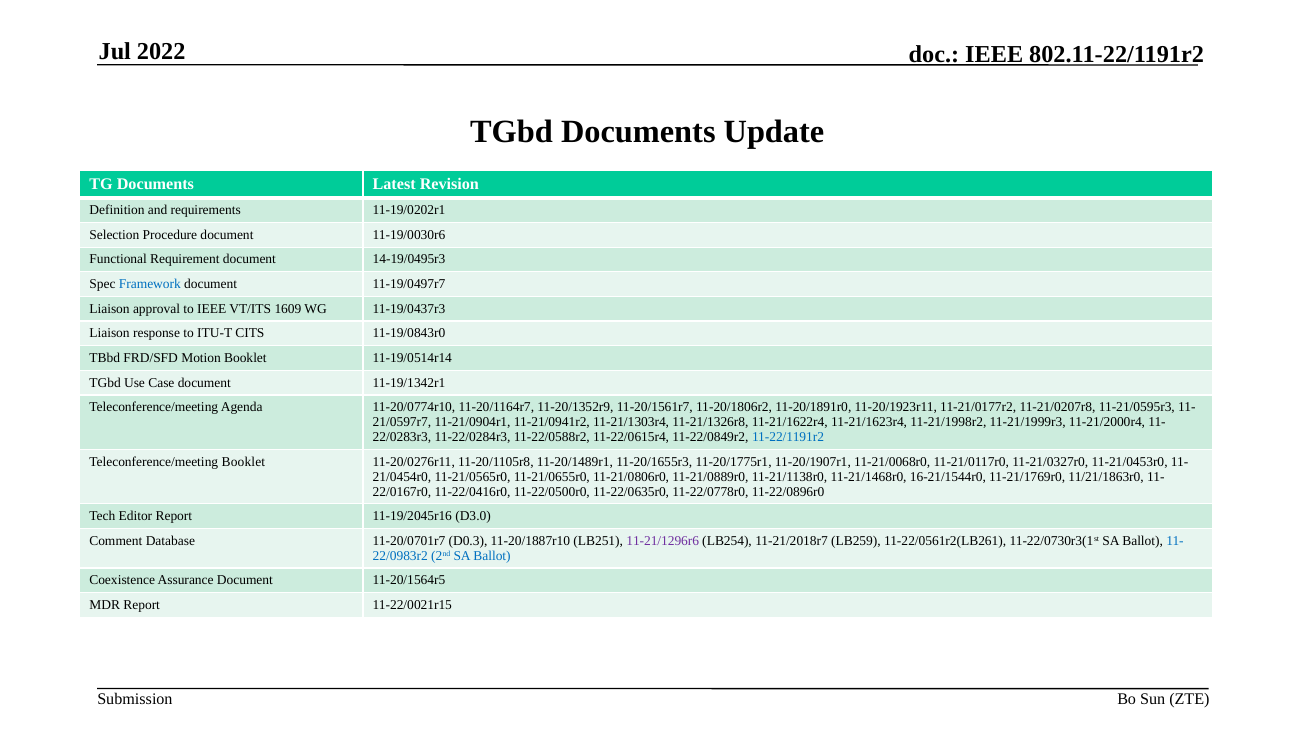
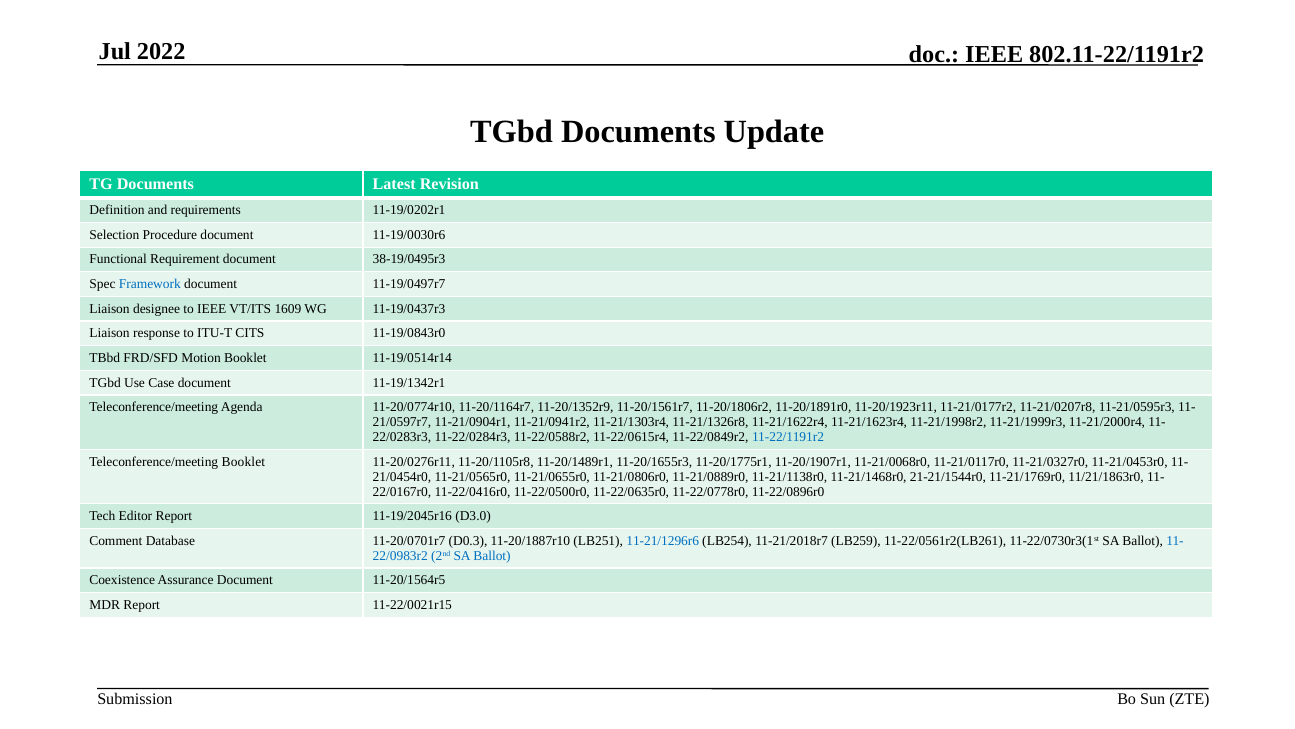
14-19/0495r3: 14-19/0495r3 -> 38-19/0495r3 (409, 259)
approval: approval -> designee (157, 309)
16-21/1544r0: 16-21/1544r0 -> 21-21/1544r0 (948, 476)
11-21/1296r6 colour: purple -> blue (663, 540)
